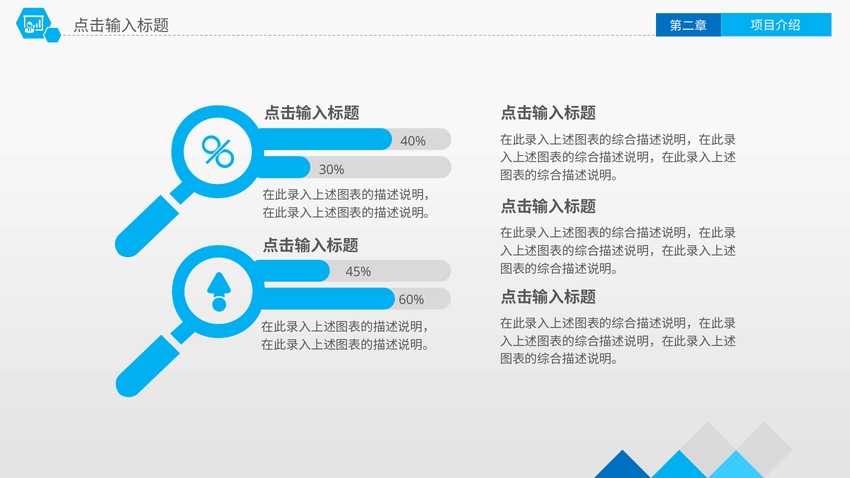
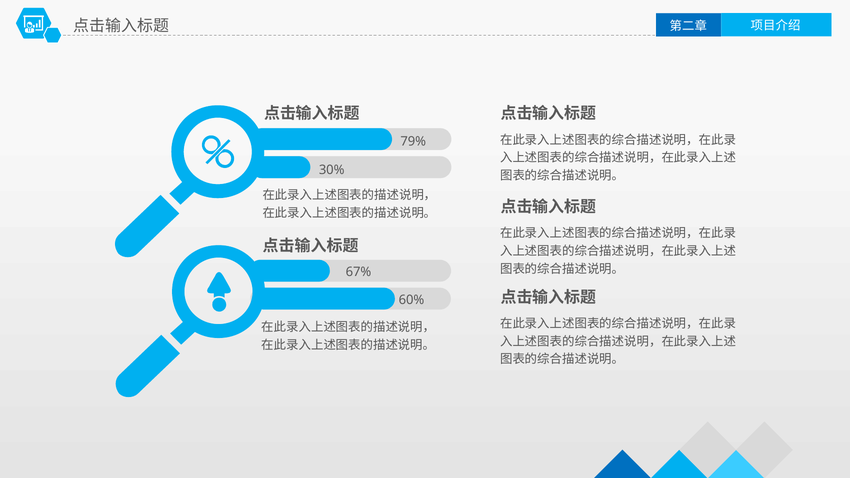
40%: 40% -> 79% (413, 141)
45%: 45% -> 67% (358, 272)
